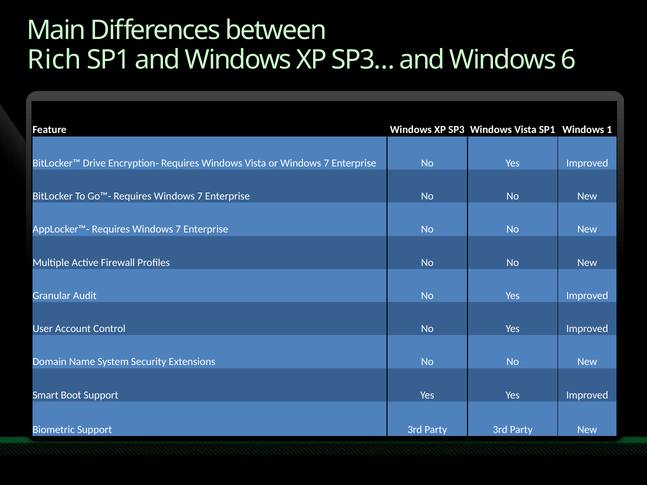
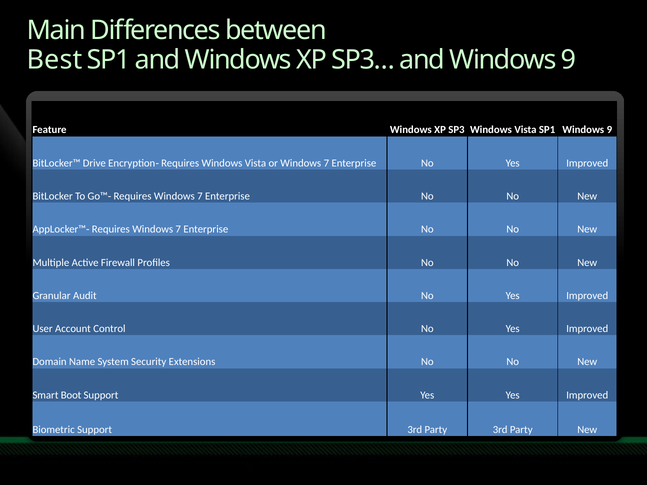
Rich: Rich -> Best (55, 60)
and Windows 6: 6 -> 9 (568, 60)
SP1 Windows 1: 1 -> 9 (609, 130)
